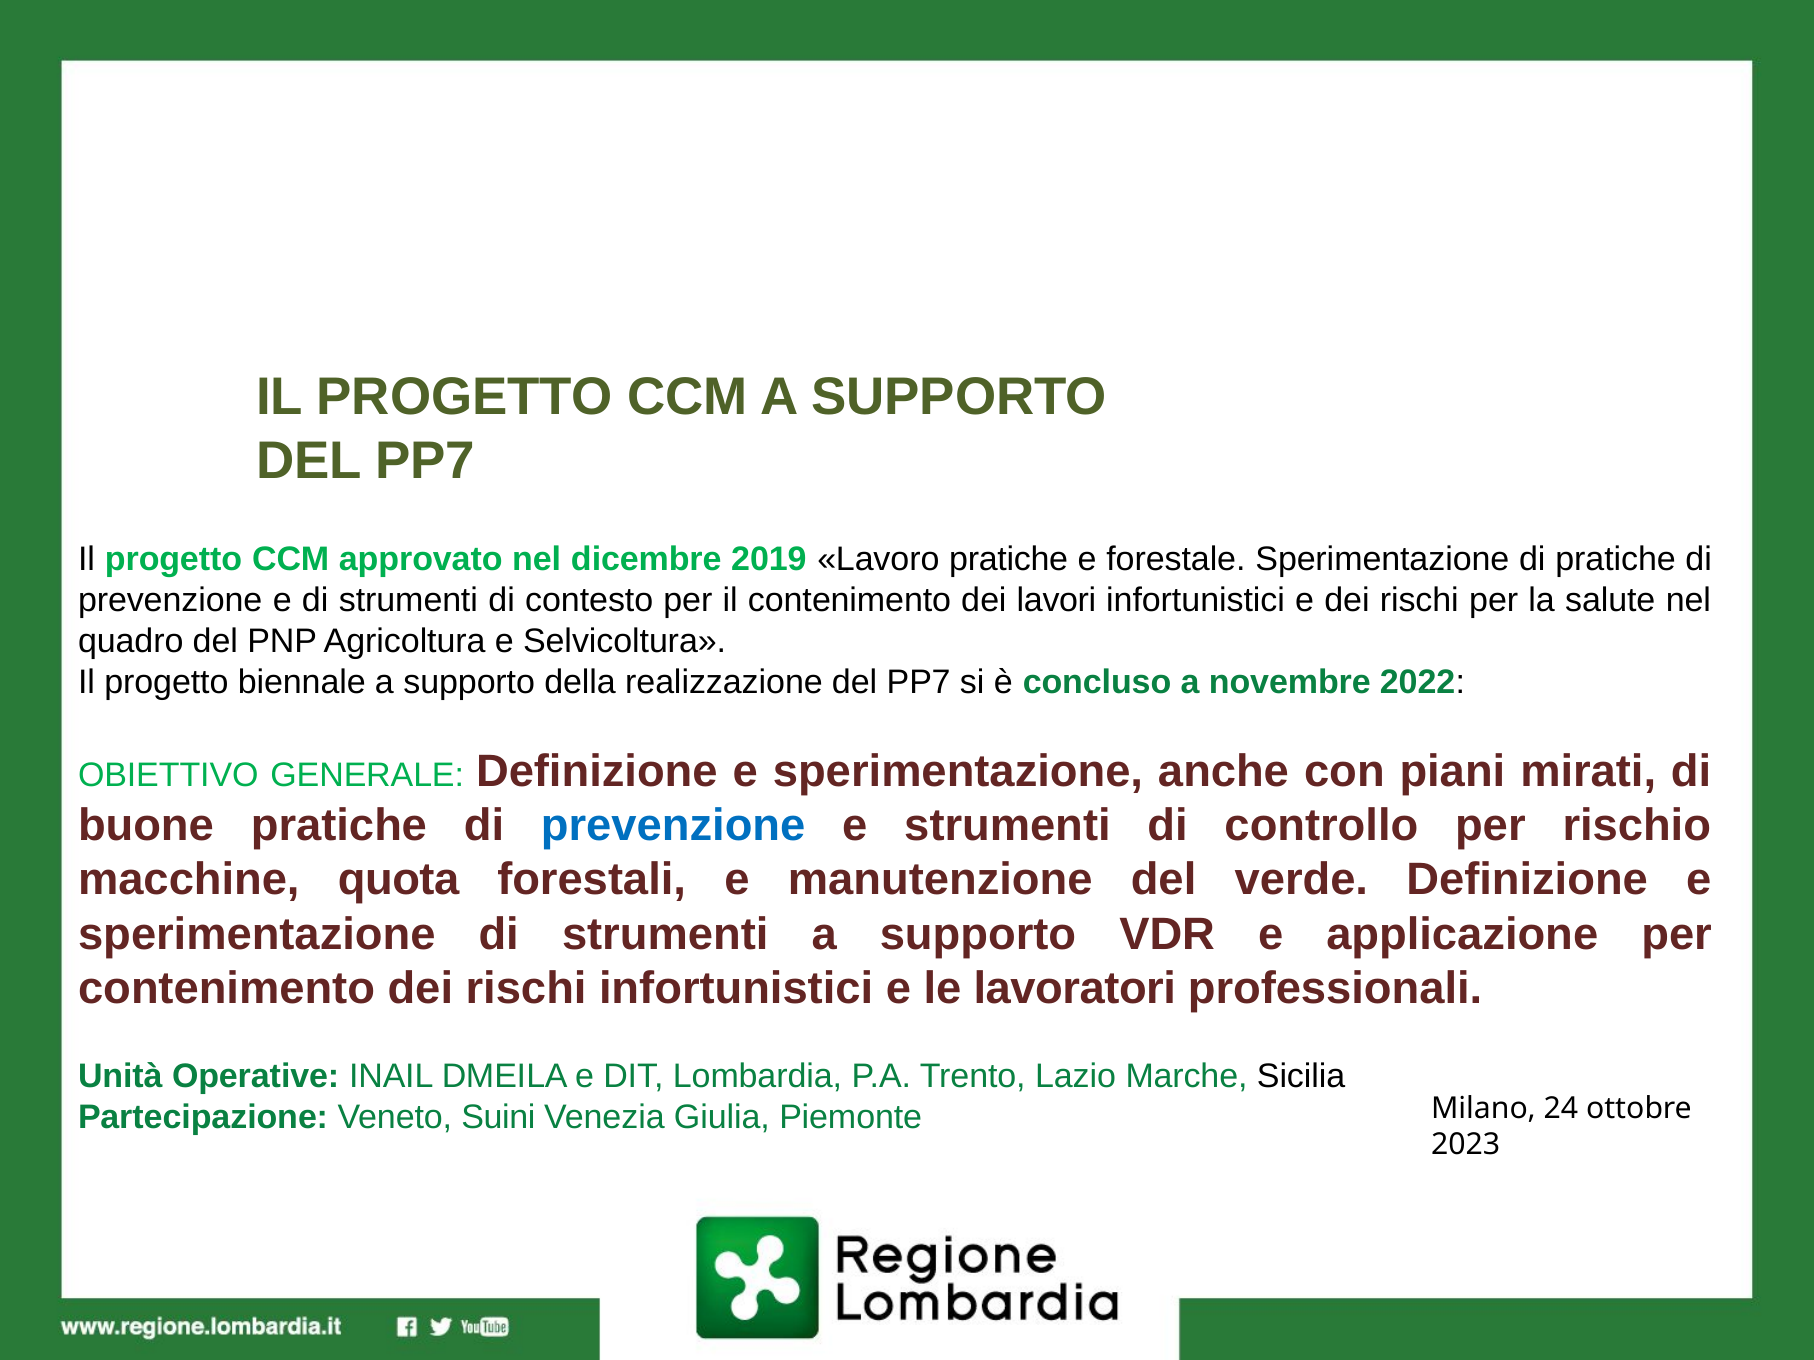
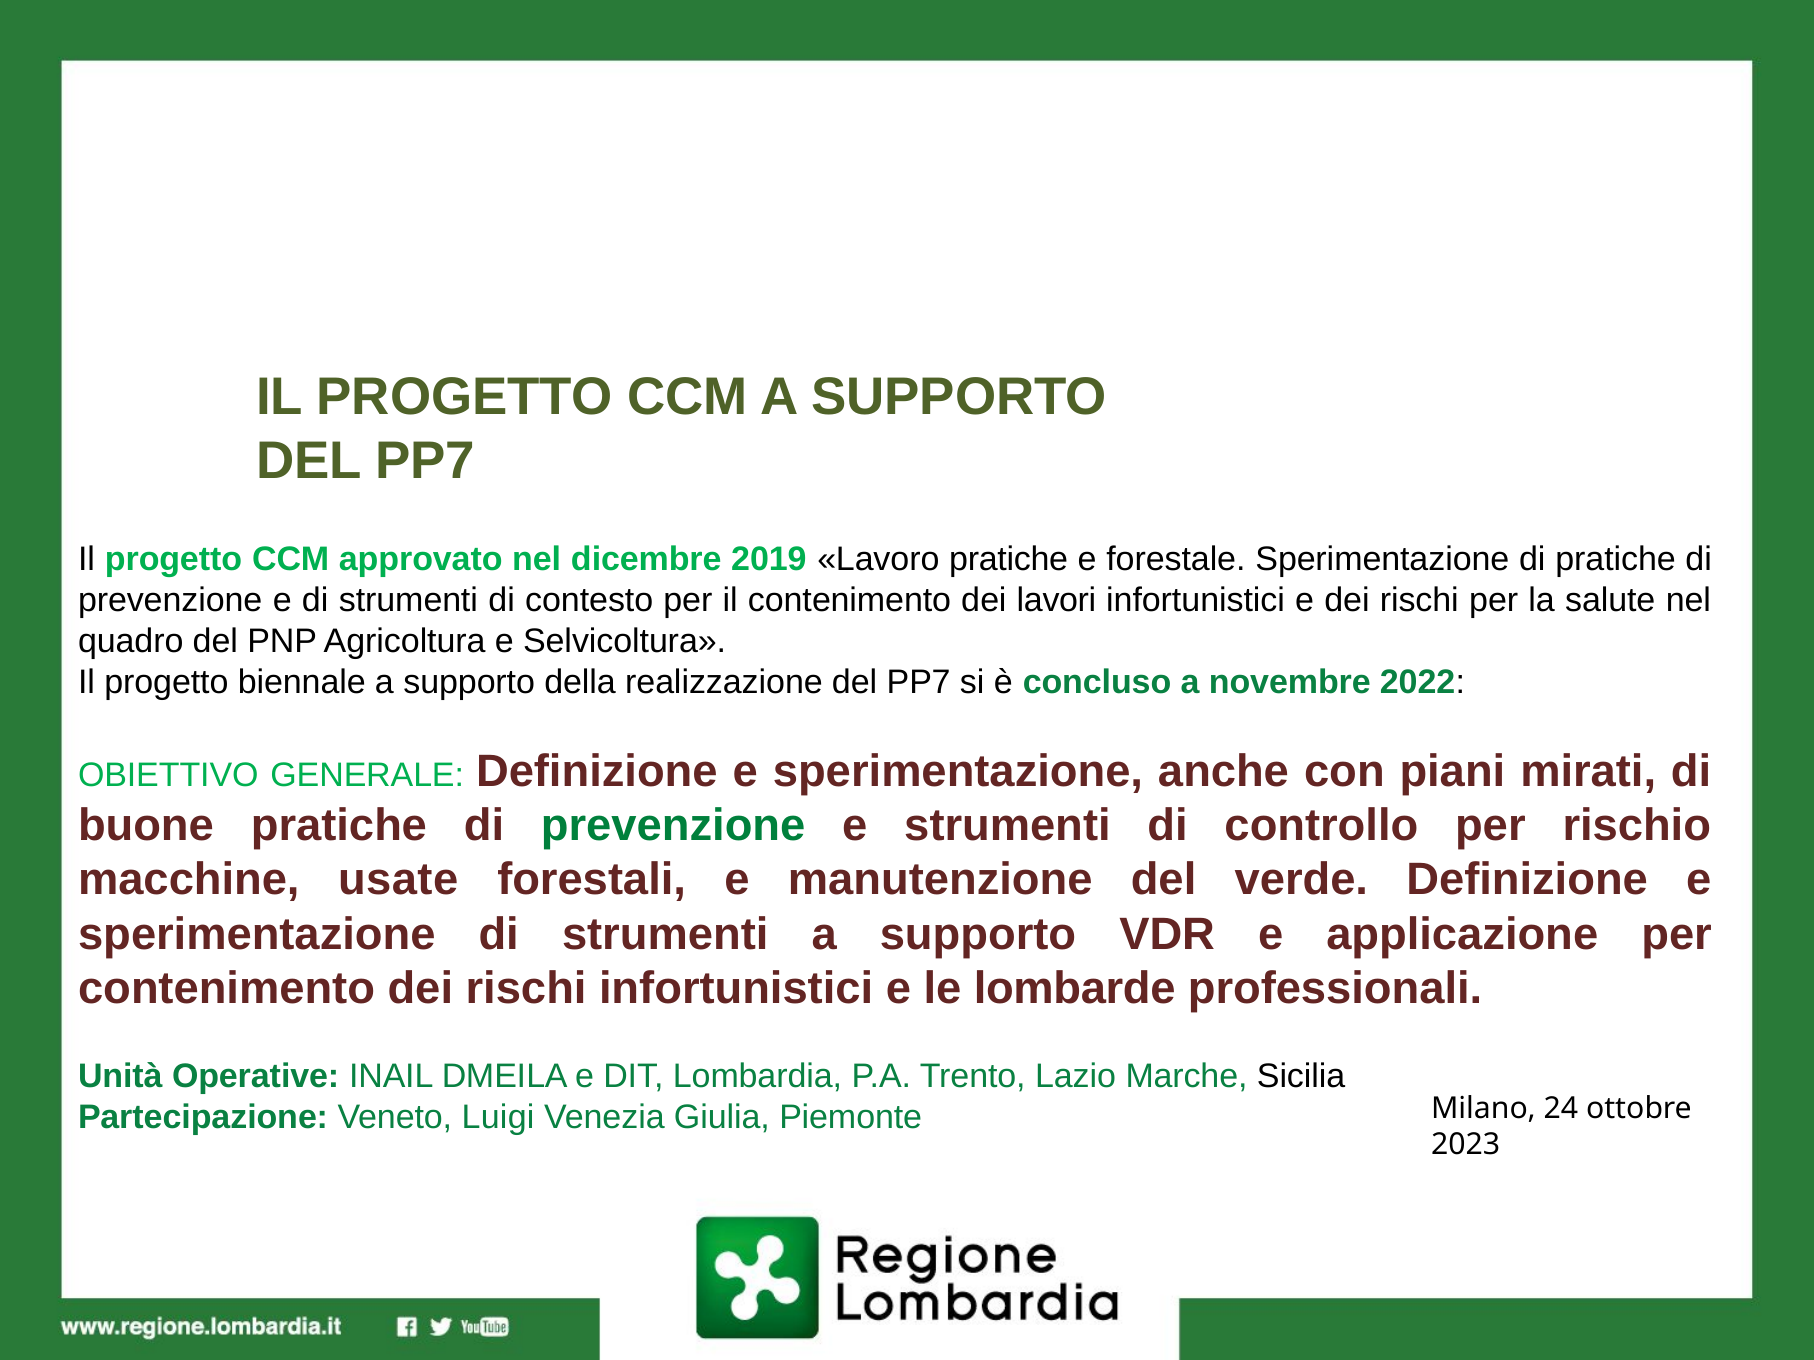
prevenzione colour: blue -> green (673, 826)
quota: quota -> usate (398, 880)
lavoratori: lavoratori -> lombarde (1075, 989)
Suini: Suini -> Luigi (498, 1117)
